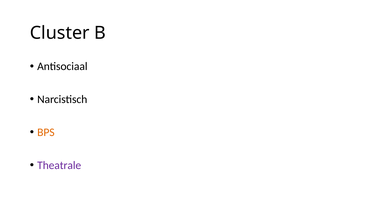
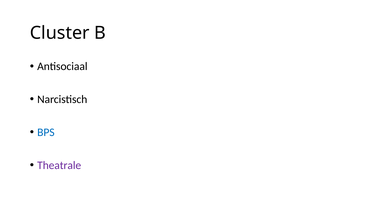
BPS colour: orange -> blue (46, 132)
